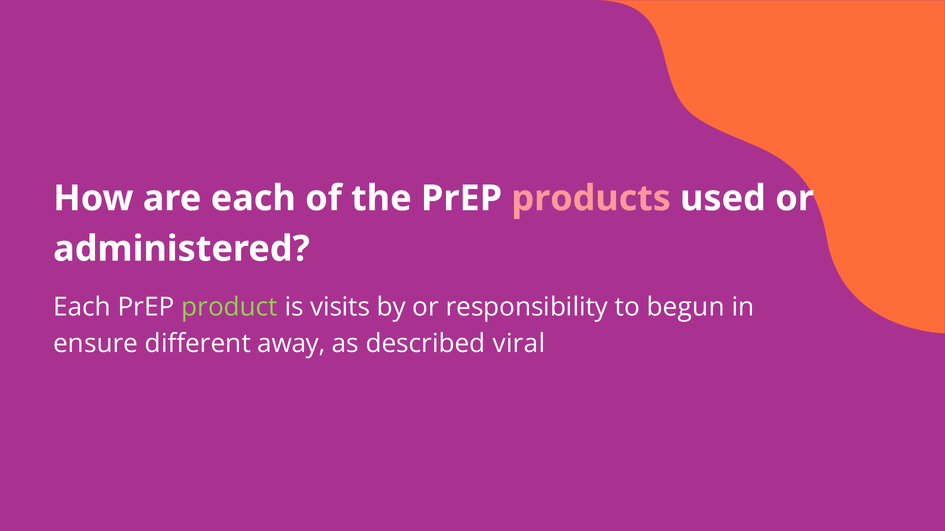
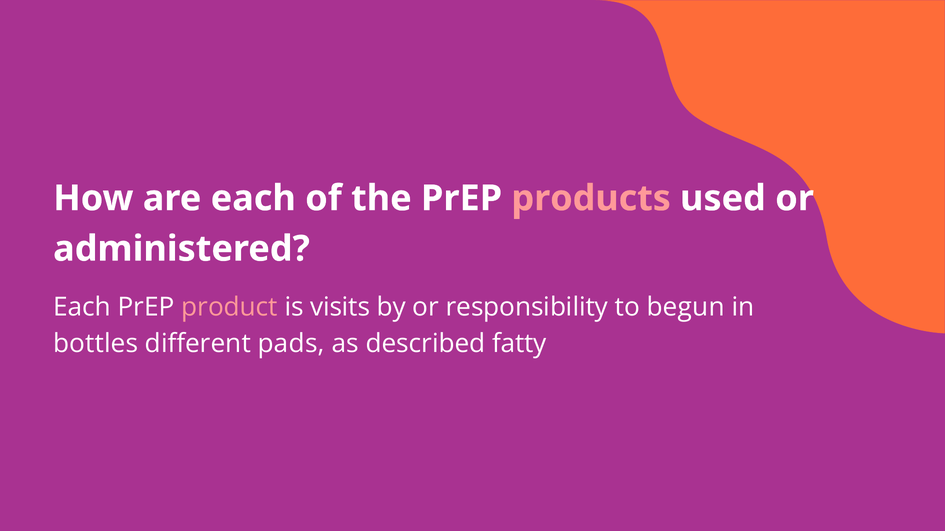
product colour: light green -> pink (230, 307)
ensure: ensure -> bottles (96, 344)
away: away -> pads (291, 344)
viral: viral -> fatty (519, 344)
